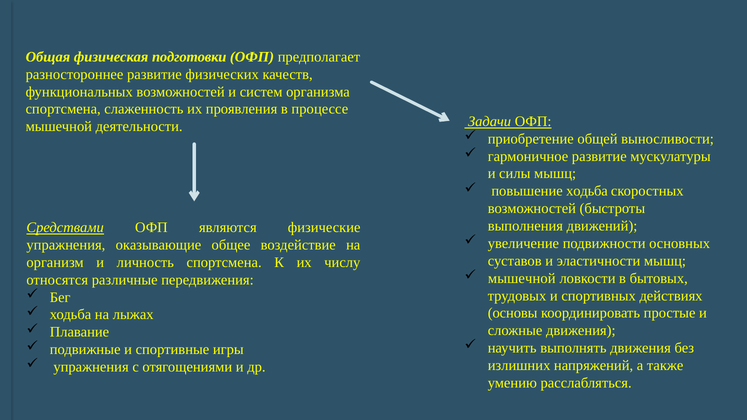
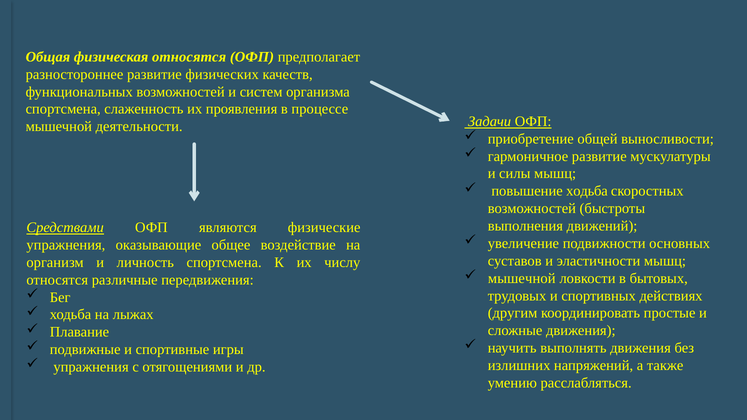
физическая подготовки: подготовки -> относятся (189, 57)
основы: основы -> другим (513, 313)
